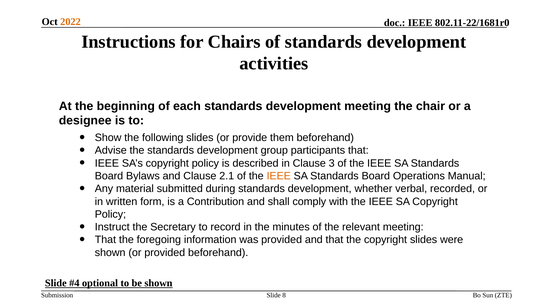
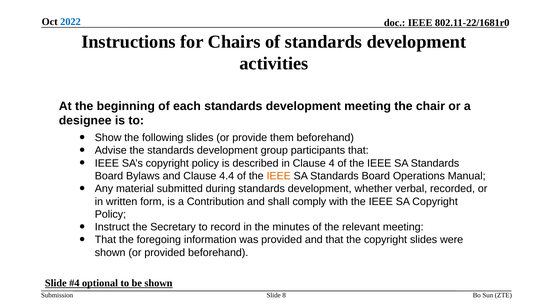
2022 colour: orange -> blue (70, 22)
3: 3 -> 4 (332, 163)
2.1: 2.1 -> 4.4 (227, 176)
